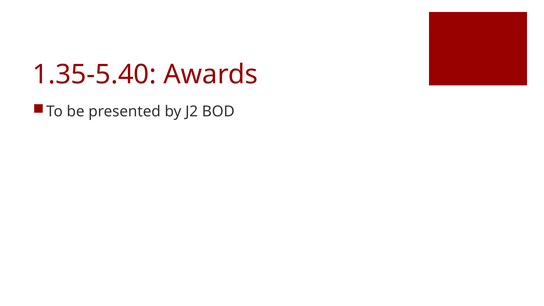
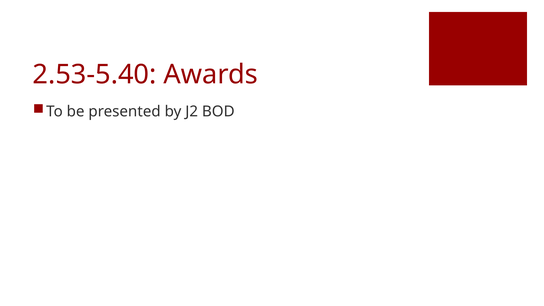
1.35-5.40: 1.35-5.40 -> 2.53-5.40 (95, 75)
